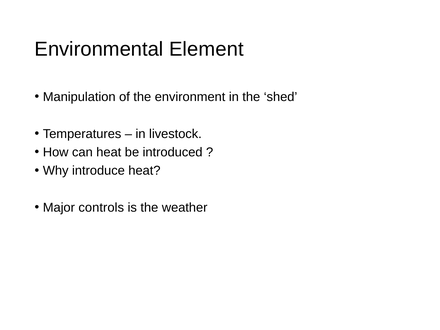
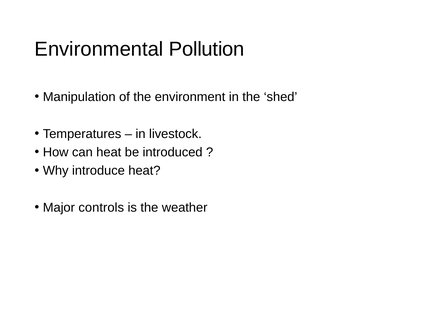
Element: Element -> Pollution (207, 49)
